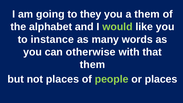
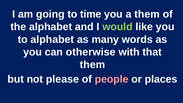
they: they -> time (91, 14)
to instance: instance -> alphabet (52, 39)
not places: places -> please (62, 79)
people colour: light green -> pink (112, 79)
